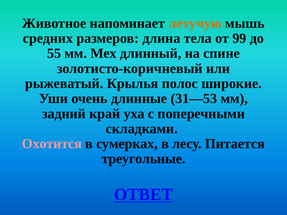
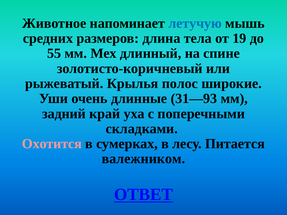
летучую colour: orange -> blue (195, 23)
99: 99 -> 19 (239, 38)
31—53: 31—53 -> 31—93 (194, 99)
треугольные: треугольные -> валежником (143, 159)
